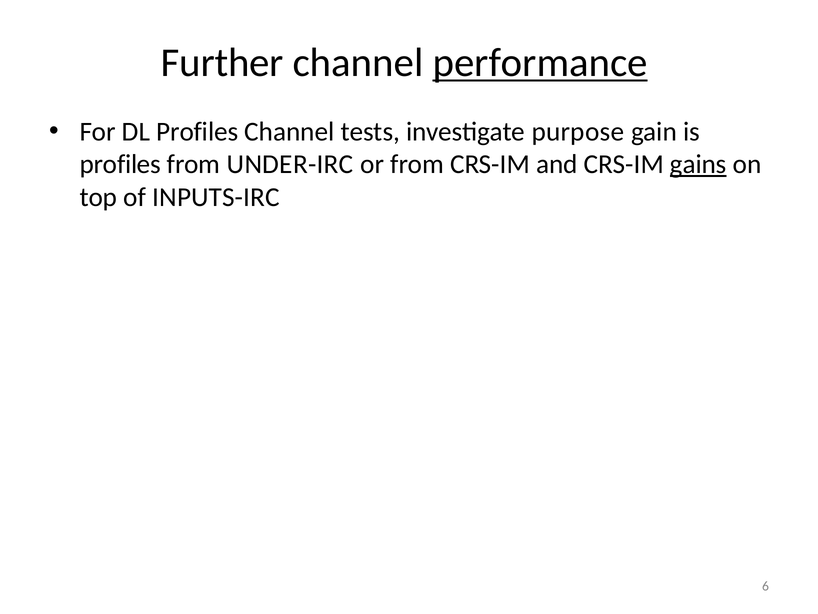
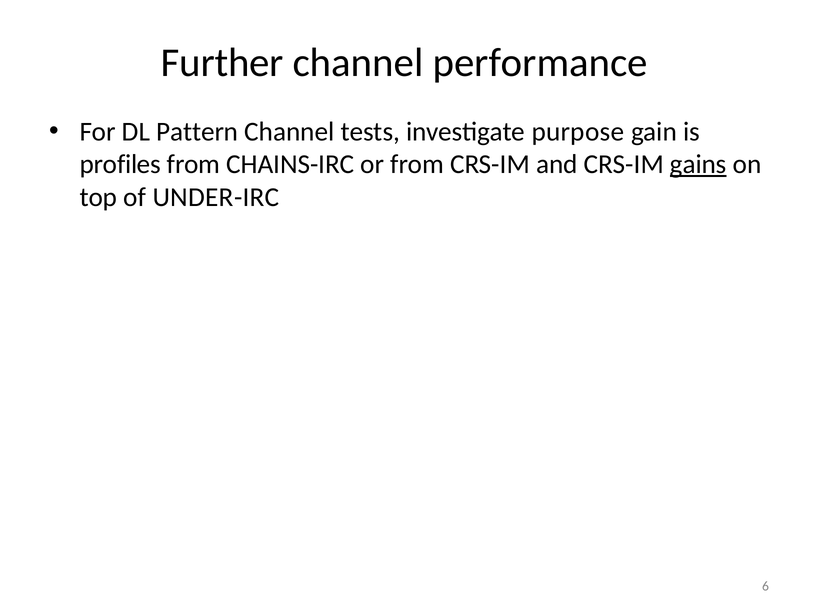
performance underline: present -> none (540, 63)
DL Profiles: Profiles -> Pattern (197, 131)
UNDER-IRC: UNDER-IRC -> CHAINS-IRC (290, 164)
INPUTS-IRC: INPUTS-IRC -> UNDER-IRC (216, 197)
